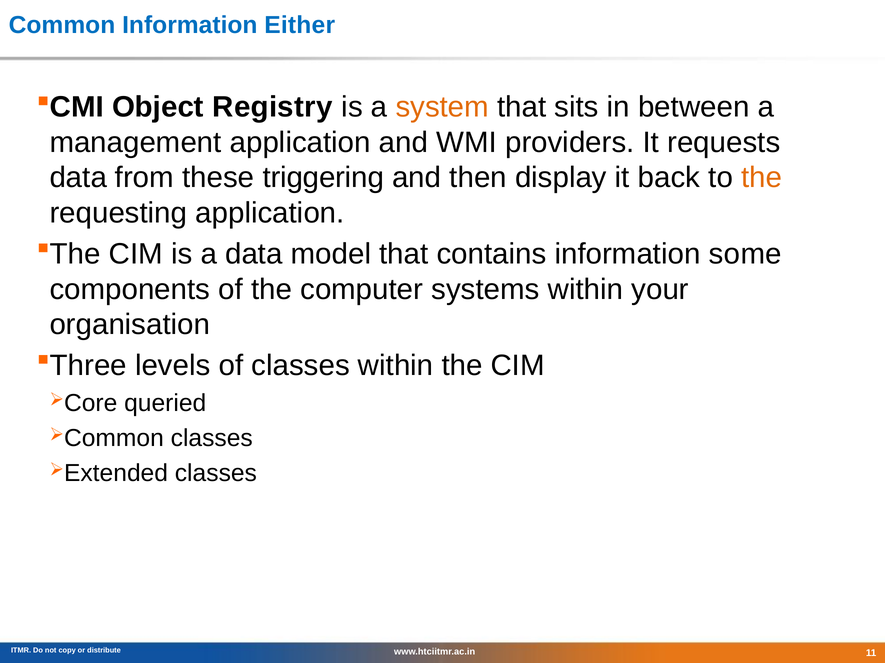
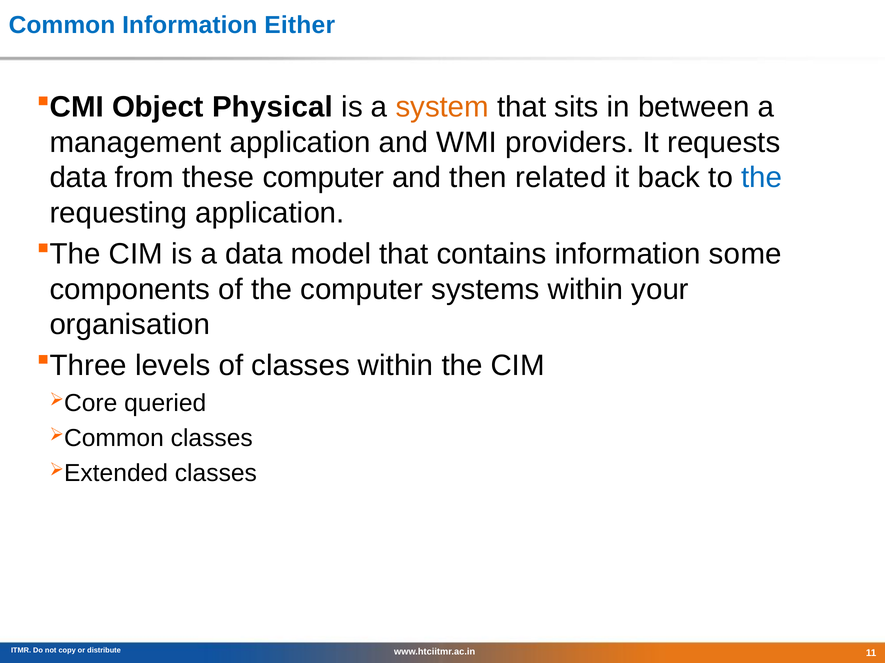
Registry: Registry -> Physical (273, 107)
these triggering: triggering -> computer (323, 178)
display: display -> related (561, 178)
the colour: orange -> blue (762, 178)
